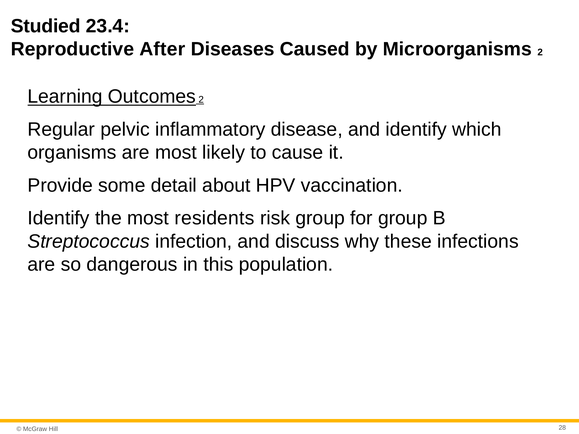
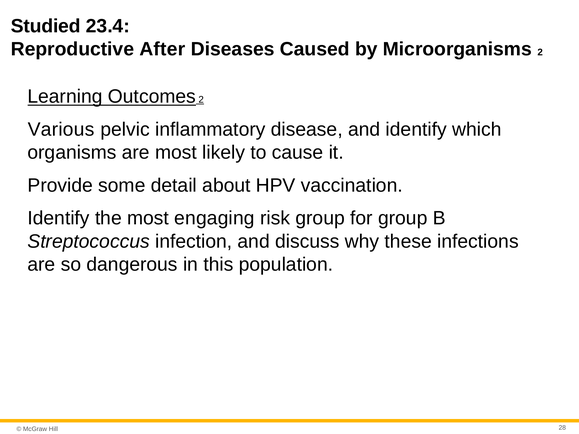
Regular: Regular -> Various (61, 129)
residents: residents -> engaging (214, 218)
